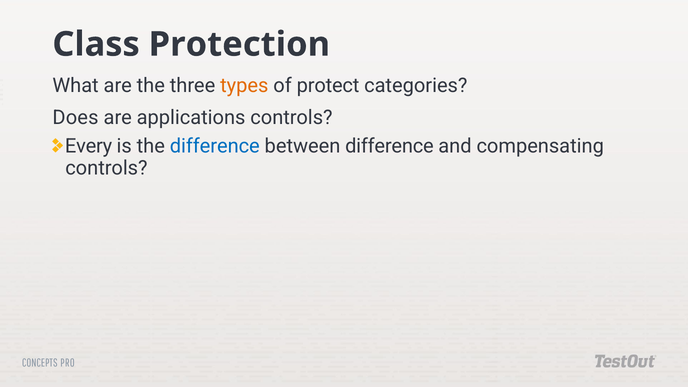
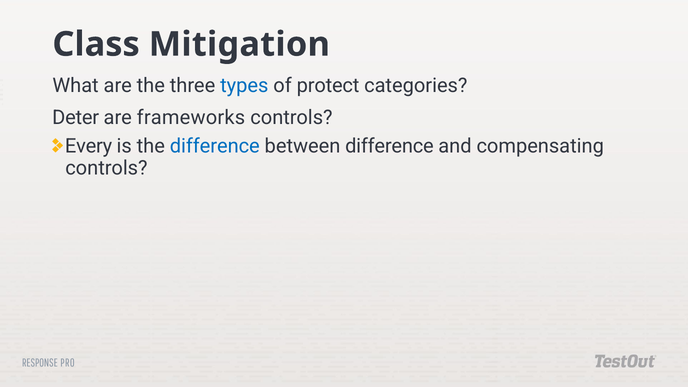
Protection: Protection -> Mitigation (239, 44)
types colour: orange -> blue (244, 86)
Does: Does -> Deter (76, 117)
applications: applications -> frameworks (191, 117)
CONCEPTS: CONCEPTS -> RESPONSE (40, 363)
